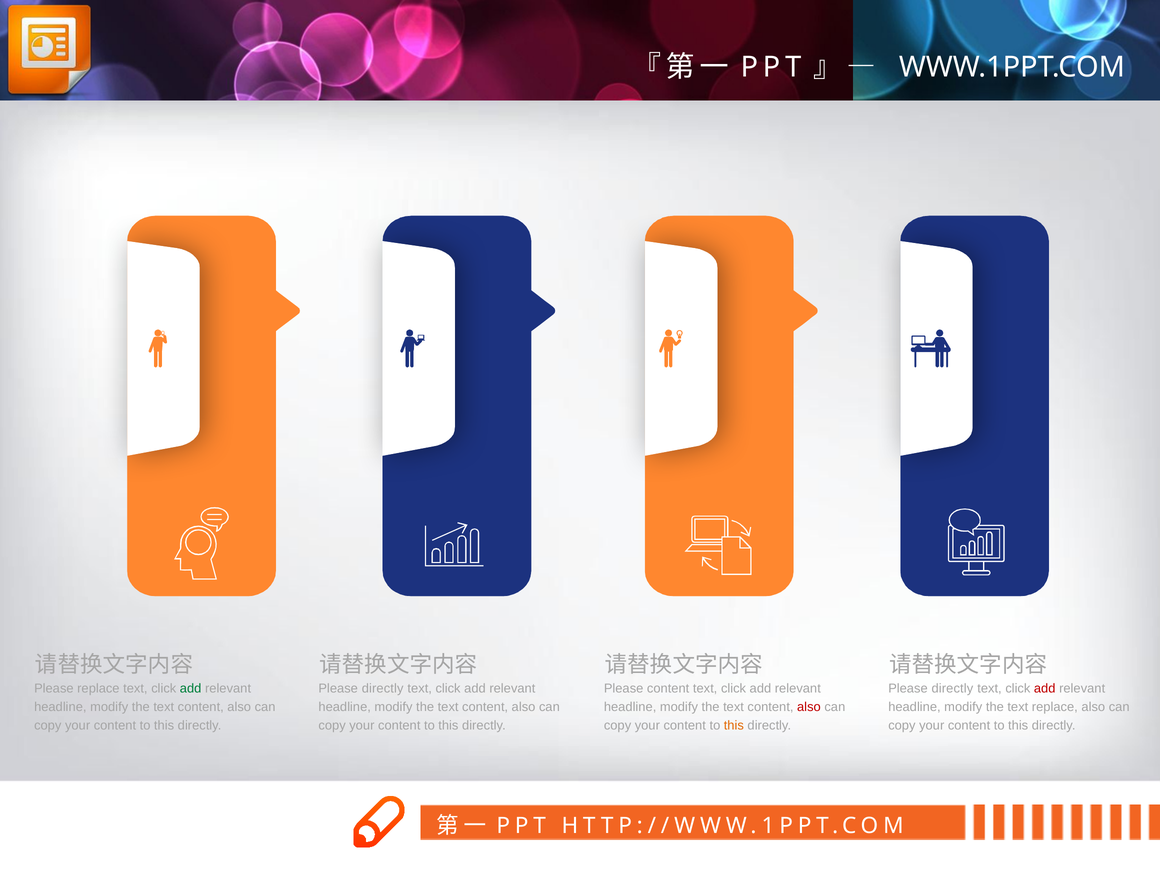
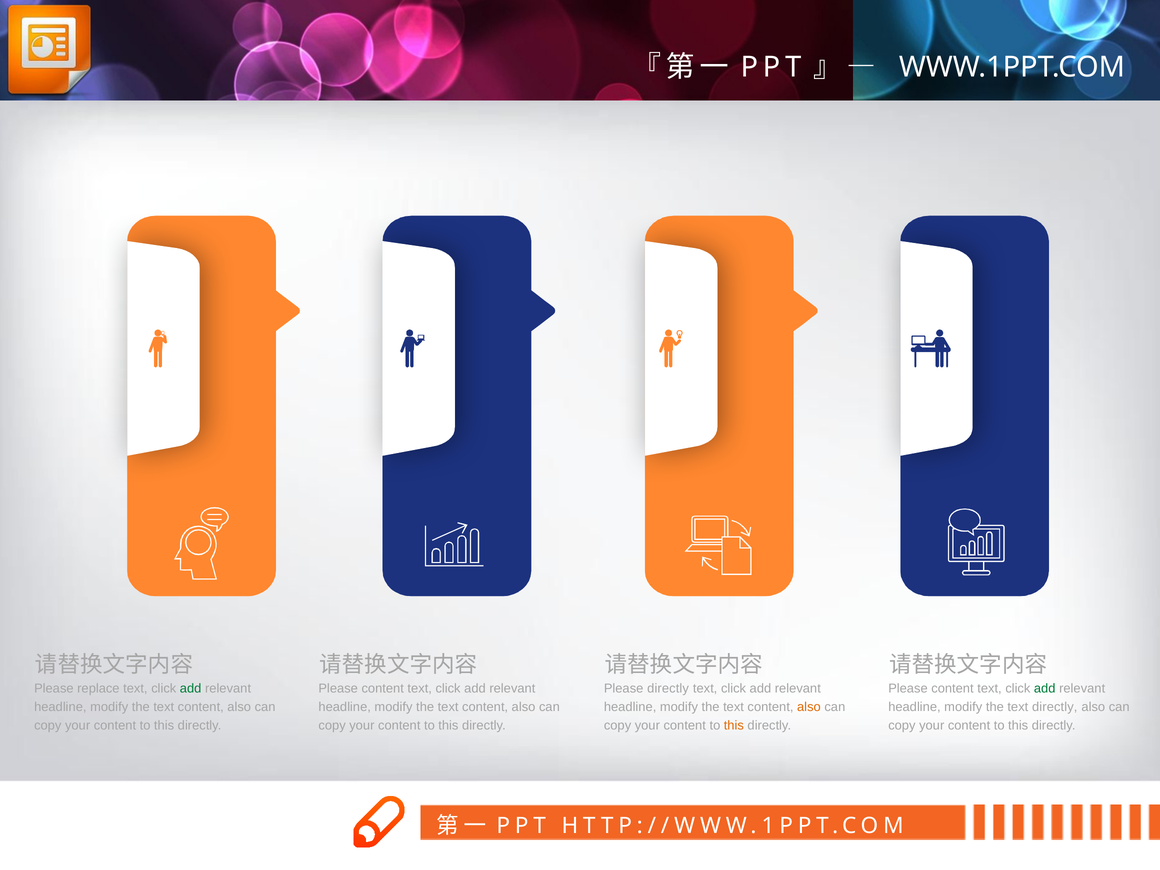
directly: directly -> content (383, 688)
Please content: content -> directly (668, 688)
directly: directly -> content (952, 688)
add colour: red -> green (1045, 688)
also colour: red -> orange (809, 707)
text replace: replace -> directly (1055, 707)
